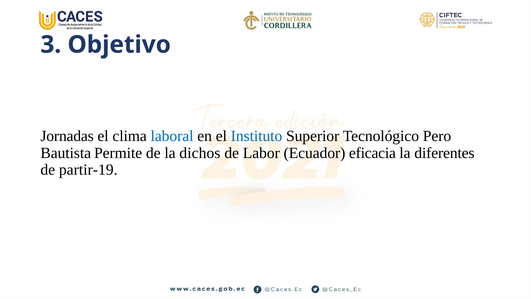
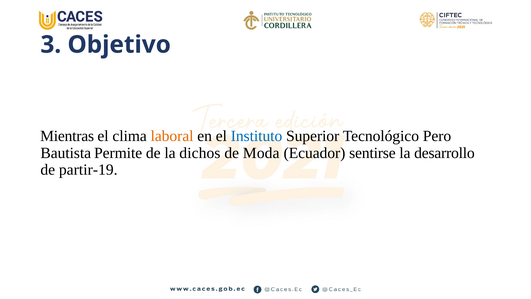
Jornadas: Jornadas -> Mientras (67, 136)
laboral colour: blue -> orange (172, 136)
Labor: Labor -> Moda (261, 153)
eficacia: eficacia -> sentirse (372, 153)
diferentes: diferentes -> desarrollo (444, 153)
